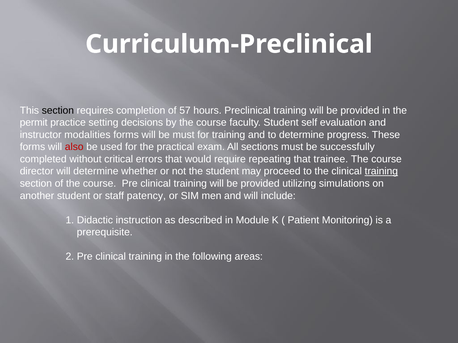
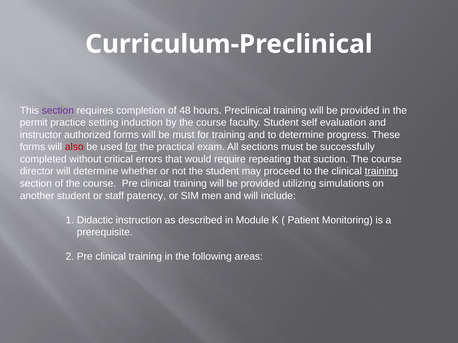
section colour: black -> purple (58, 111)
57: 57 -> 48 (185, 111)
decisions: decisions -> induction (142, 123)
modalities: modalities -> authorized (87, 135)
for underline: none -> present (131, 147)
trainee: trainee -> suction (331, 159)
